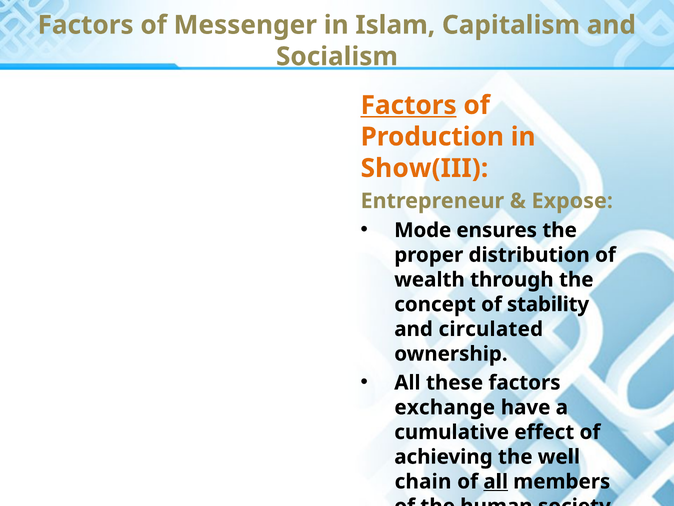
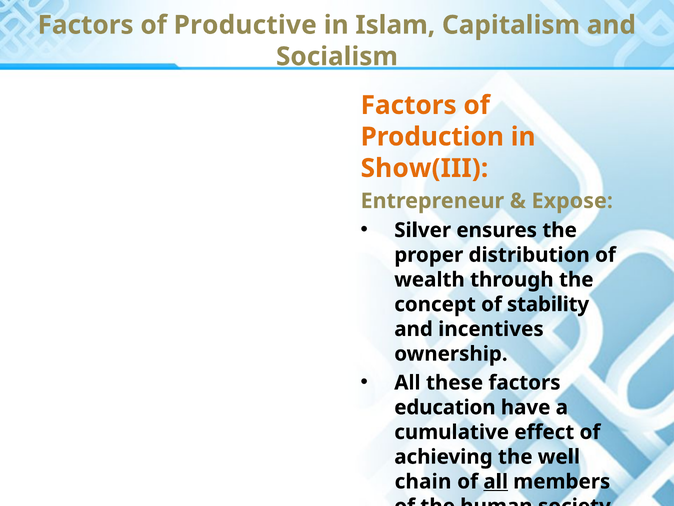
Messenger: Messenger -> Productive (245, 25)
Factors underline: present -> none (409, 105)
Mode: Mode -> Silver (423, 230)
circulated: circulated -> incentives (491, 329)
exchange: exchange -> education (445, 407)
